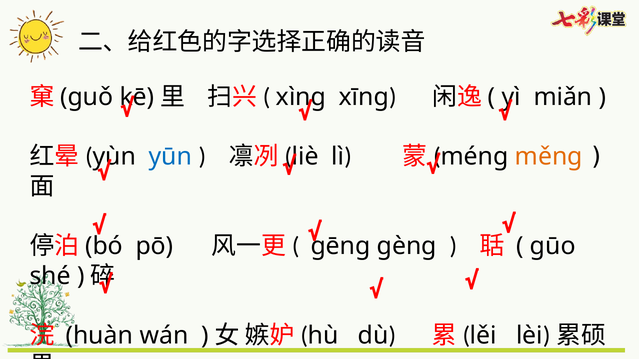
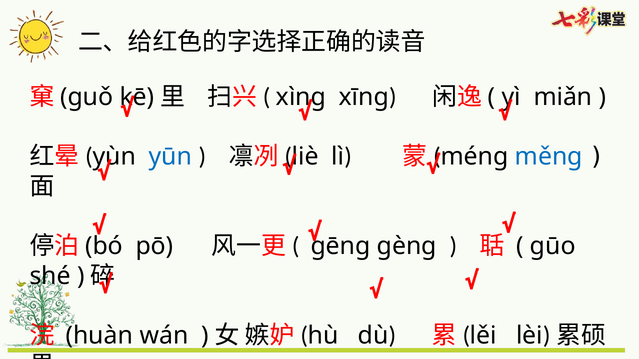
měng colour: orange -> blue (549, 157)
